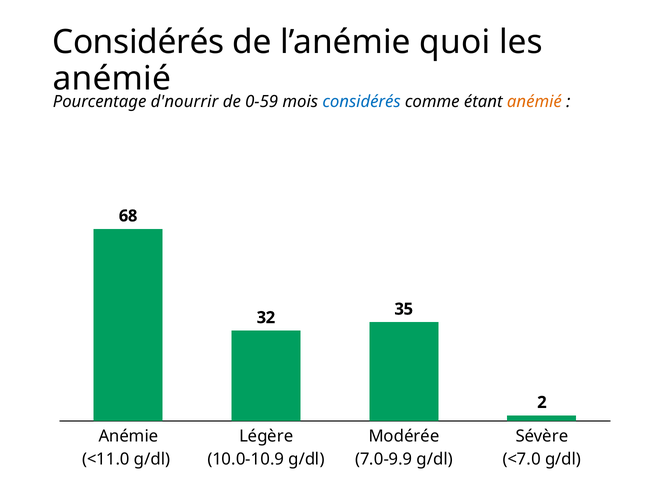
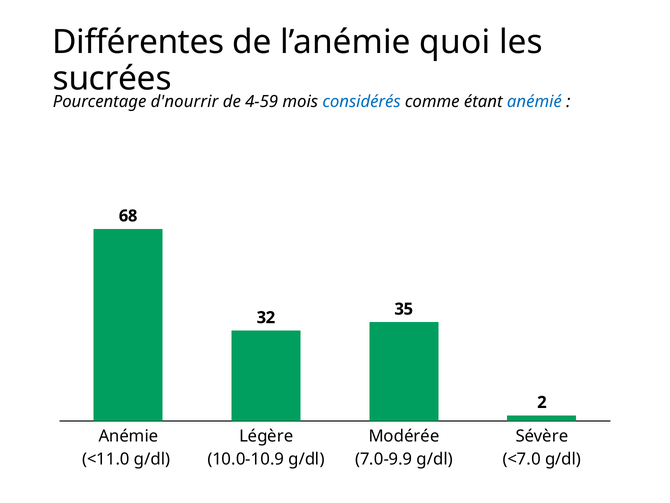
Considérés: Considérés -> Différentes (138, 42)
anémié: anémié -> sucrées (112, 78)
0-59: 0-59 -> 4-59 (262, 102)
anémié colour: orange -> blue (534, 102)
